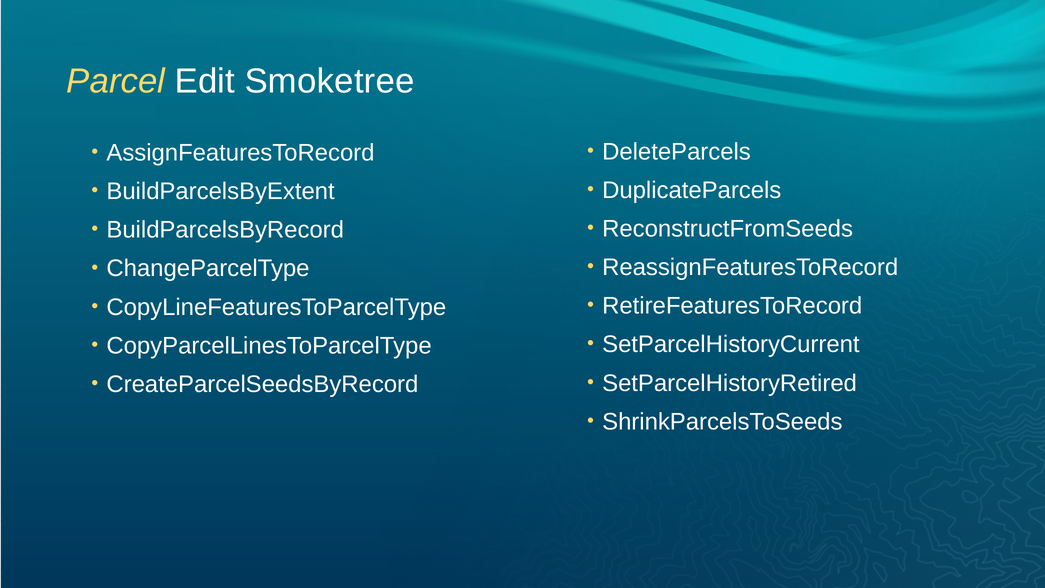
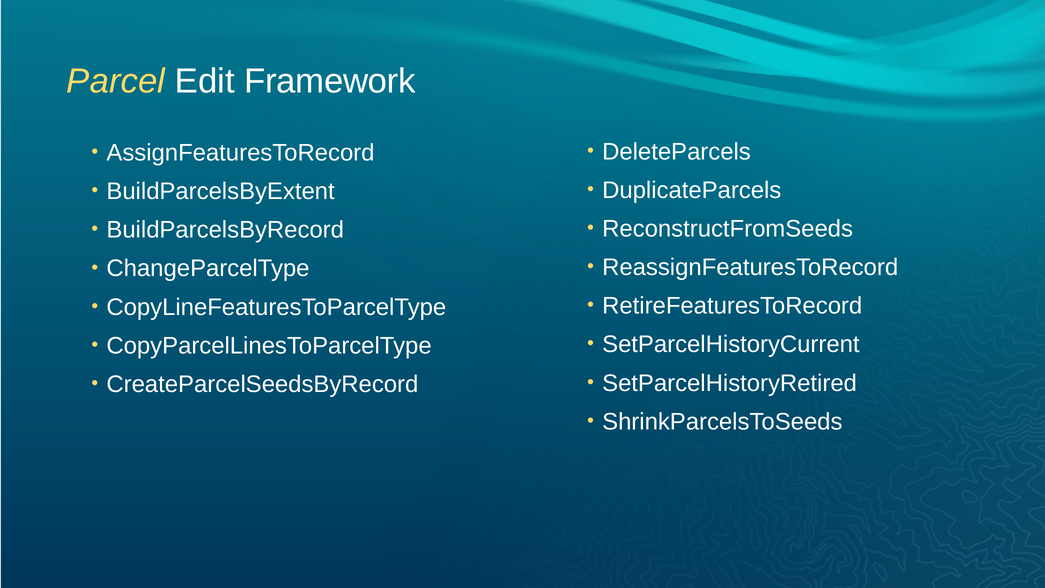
Smoketree: Smoketree -> Framework (330, 81)
